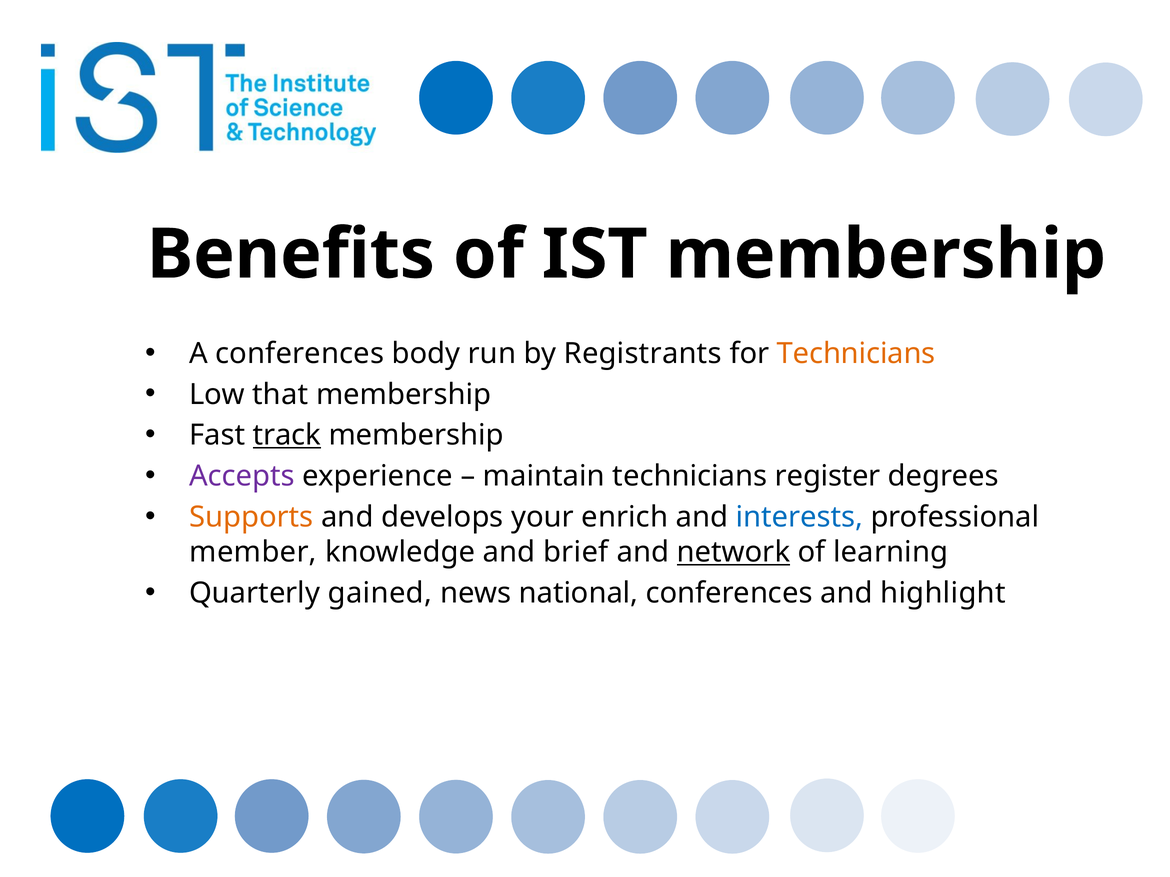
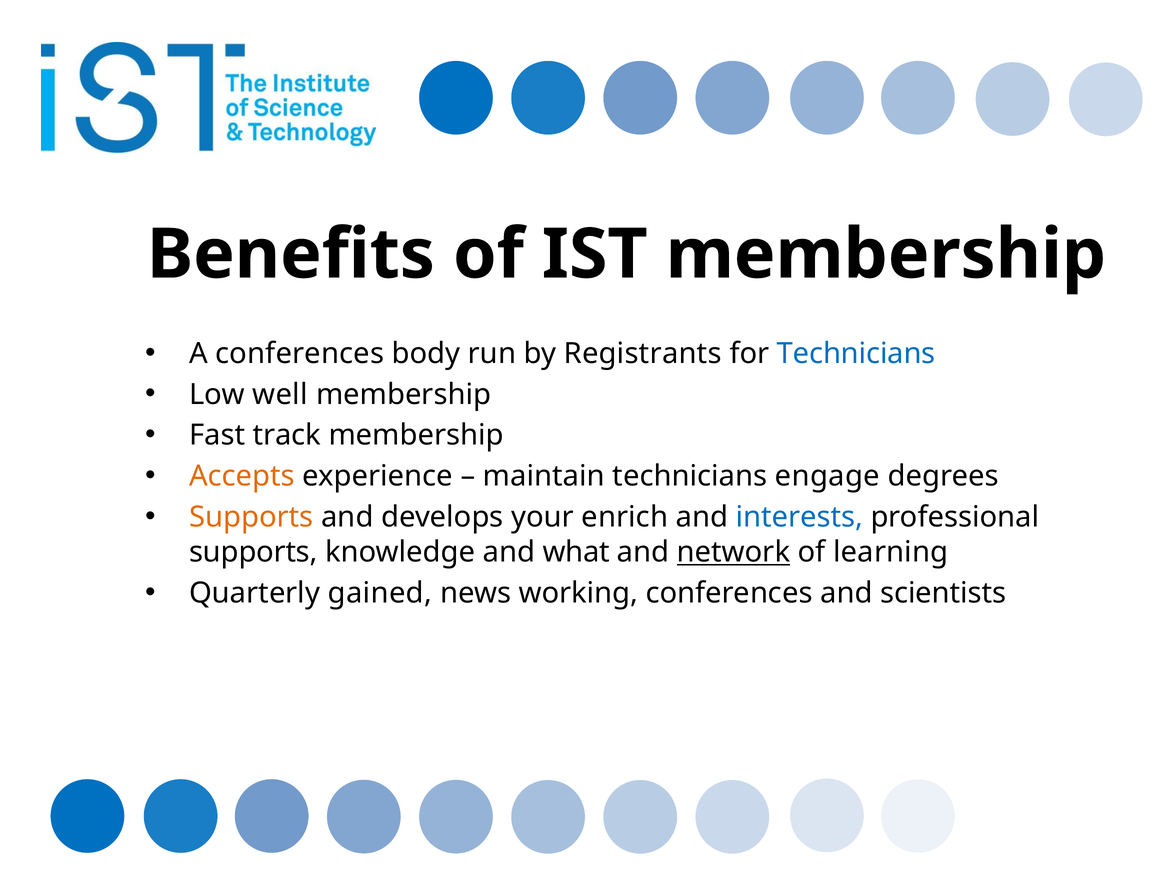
Technicians colour: orange -> blue (856, 354)
that: that -> well (280, 395)
track underline: present -> none (287, 436)
Accepts colour: purple -> orange (242, 476)
register: register -> engage (827, 476)
member: member -> supports (253, 553)
brief: brief -> what (576, 553)
national: national -> working (578, 593)
highlight: highlight -> scientists (943, 593)
